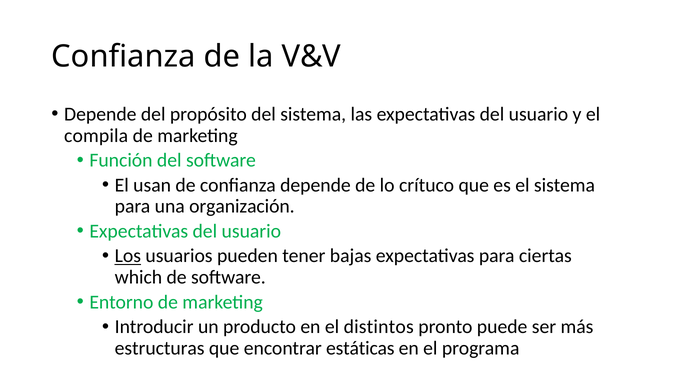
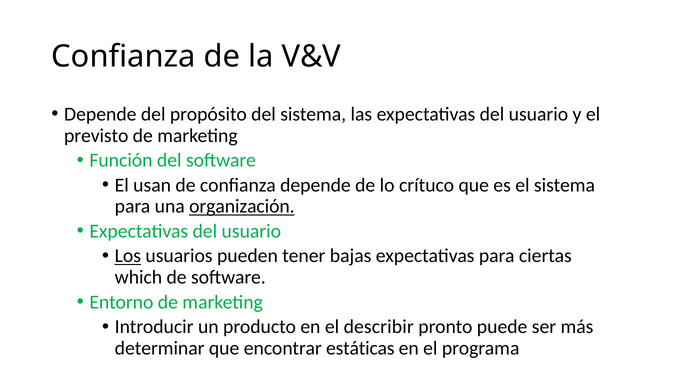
compila: compila -> previsto (96, 135)
organización underline: none -> present (242, 206)
distintos: distintos -> describir (379, 327)
estructuras: estructuras -> determinar (160, 348)
